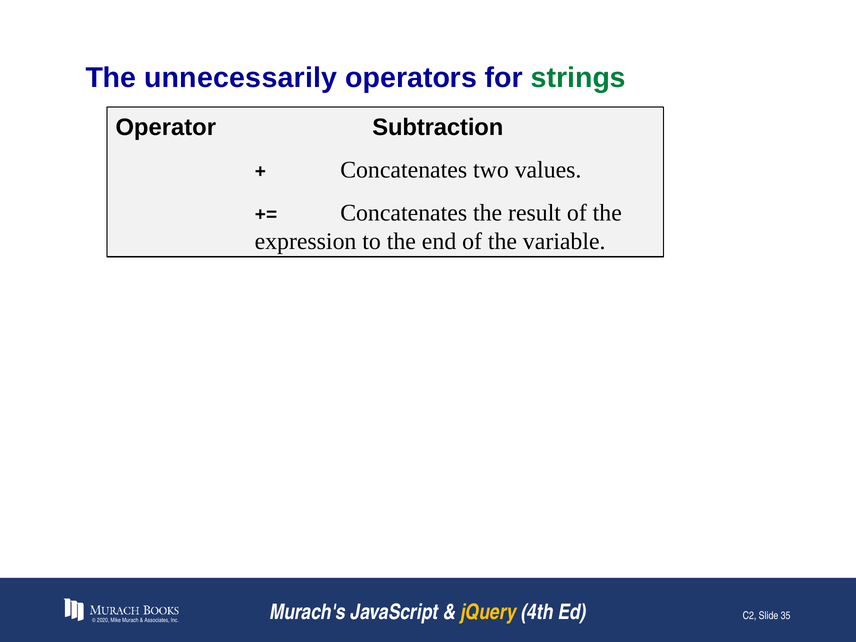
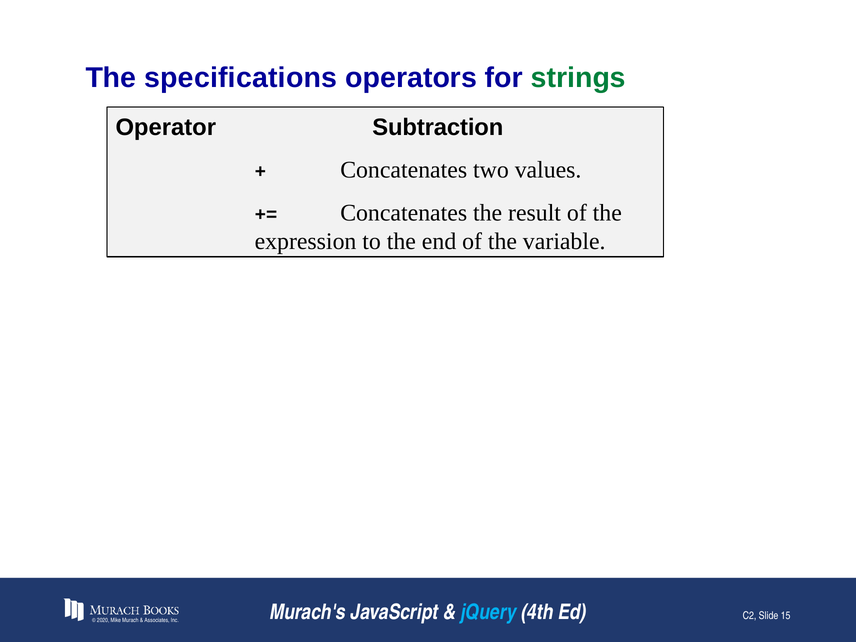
unnecessarily: unnecessarily -> specifications (241, 78)
jQuery colour: yellow -> light blue (488, 612)
35: 35 -> 15 (786, 616)
